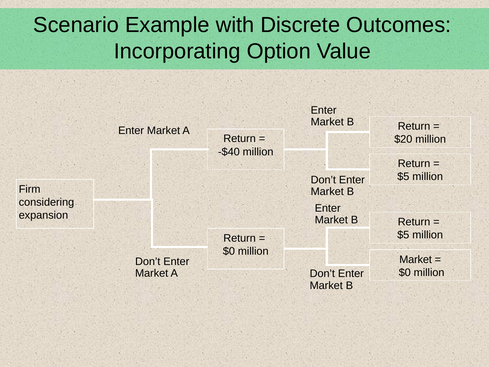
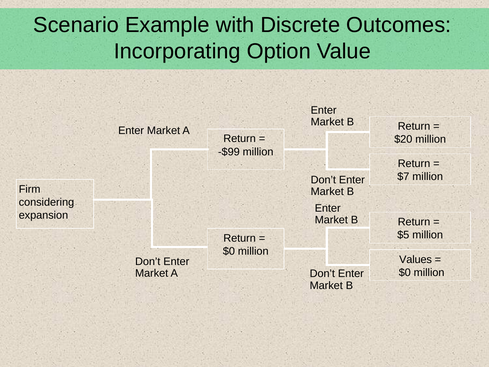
-$40: -$40 -> -$99 (229, 152)
$5: $5 -> $7 (403, 177)
Market: Market -> Values (416, 259)
